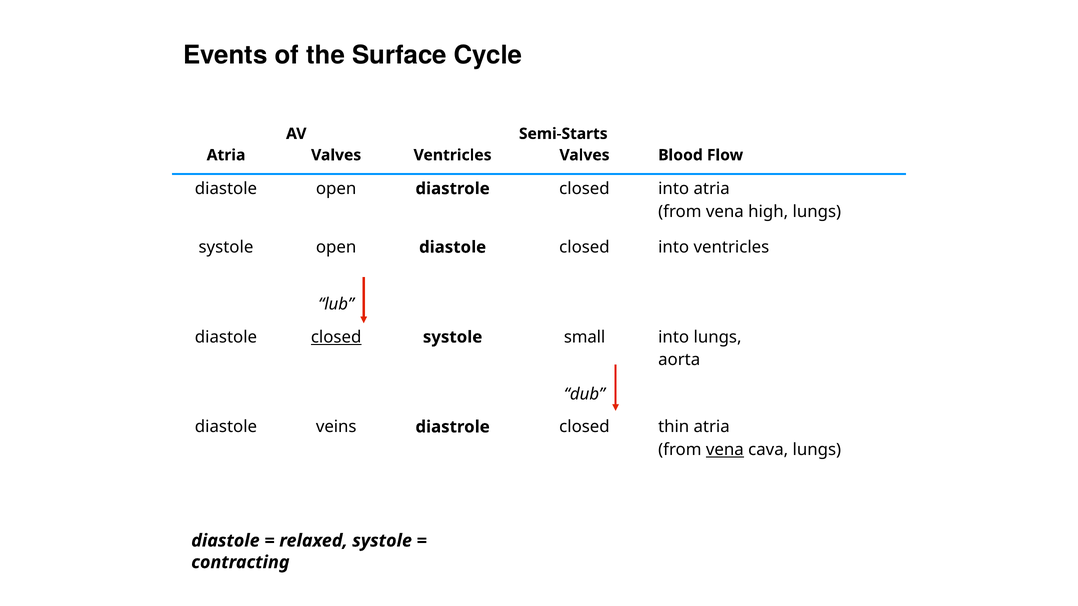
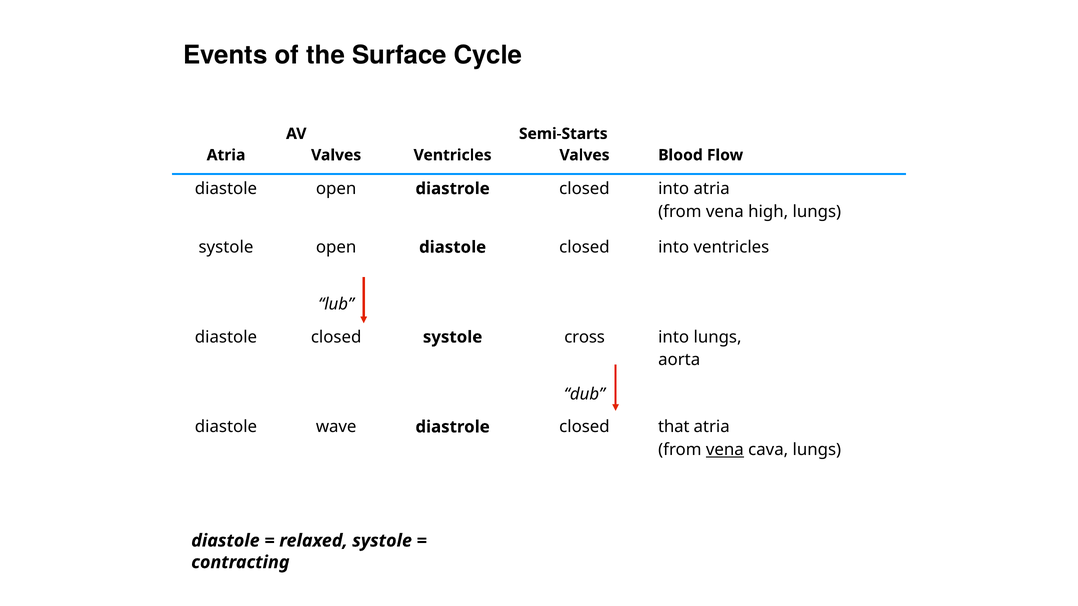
closed underline: present -> none (336, 337)
small: small -> cross (585, 337)
veins: veins -> wave (336, 427)
thin: thin -> that (674, 427)
